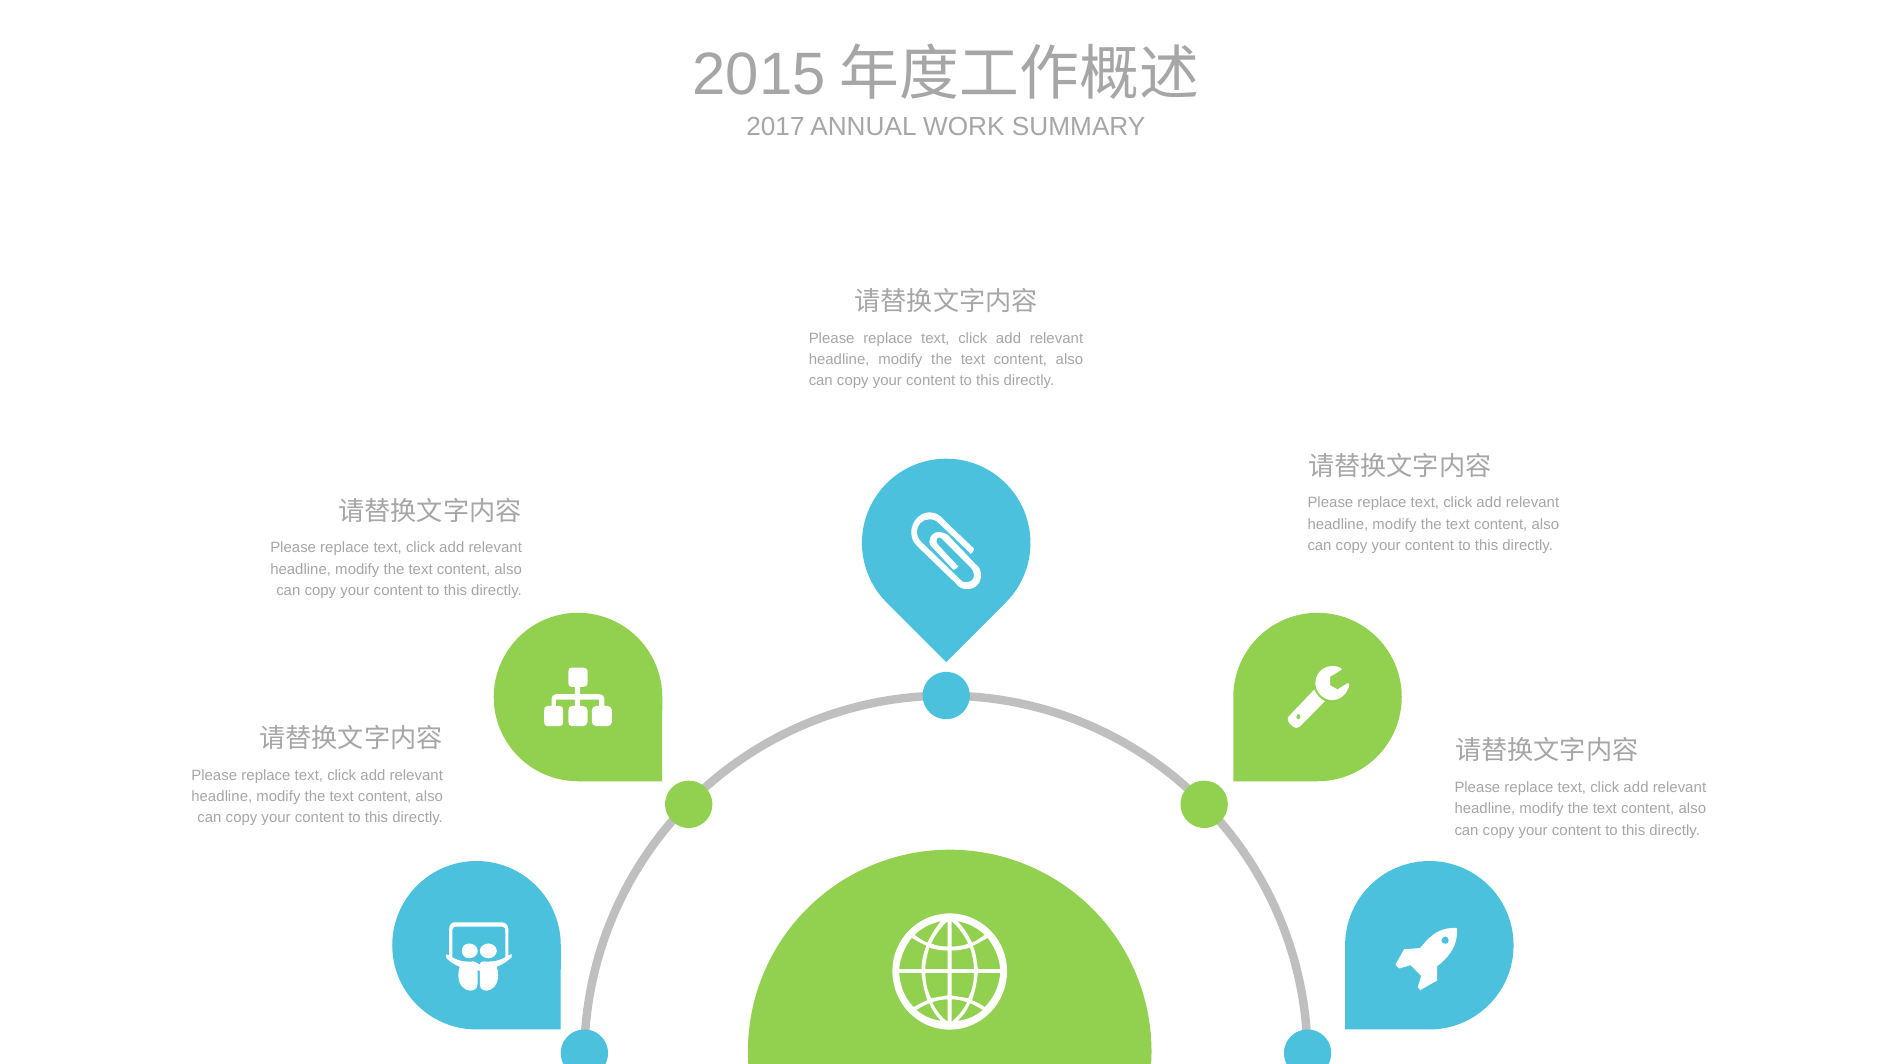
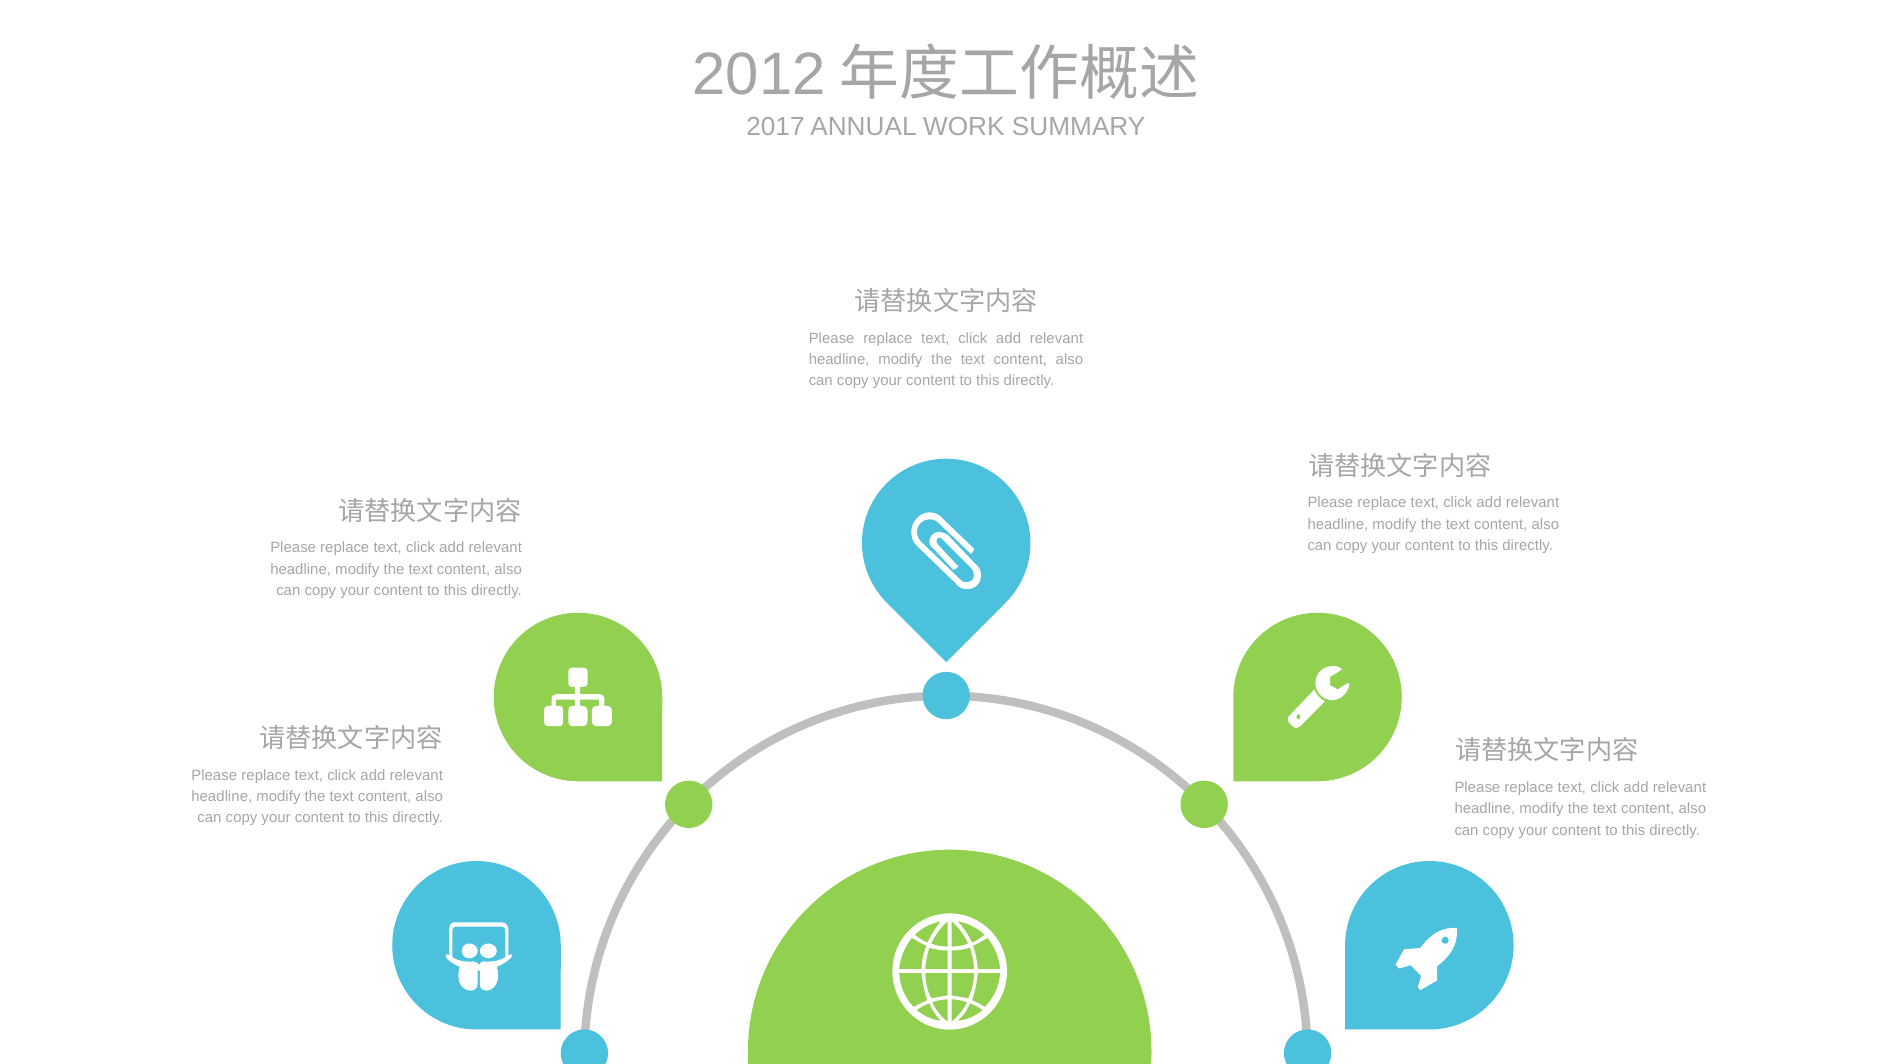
2015: 2015 -> 2012 (759, 75)
